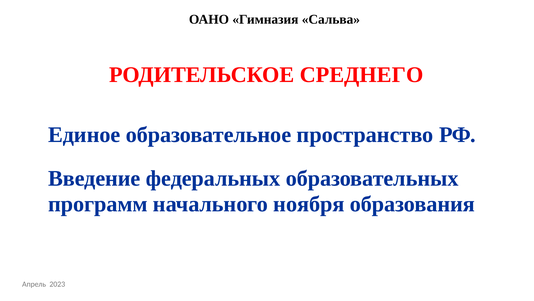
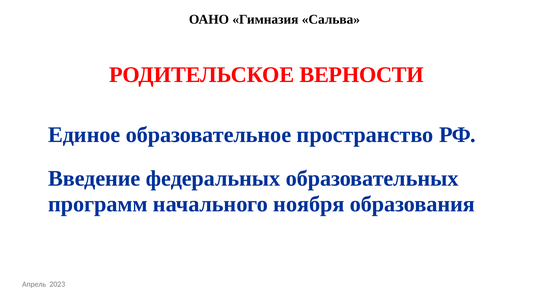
СРЕДНЕГО: СРЕДНЕГО -> ВЕРНОСТИ (362, 75)
